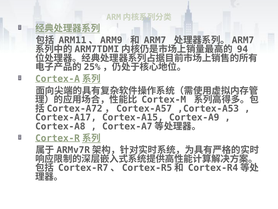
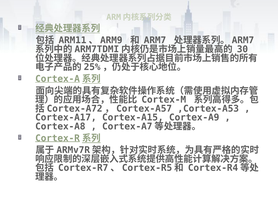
94: 94 -> 30 (242, 49)
